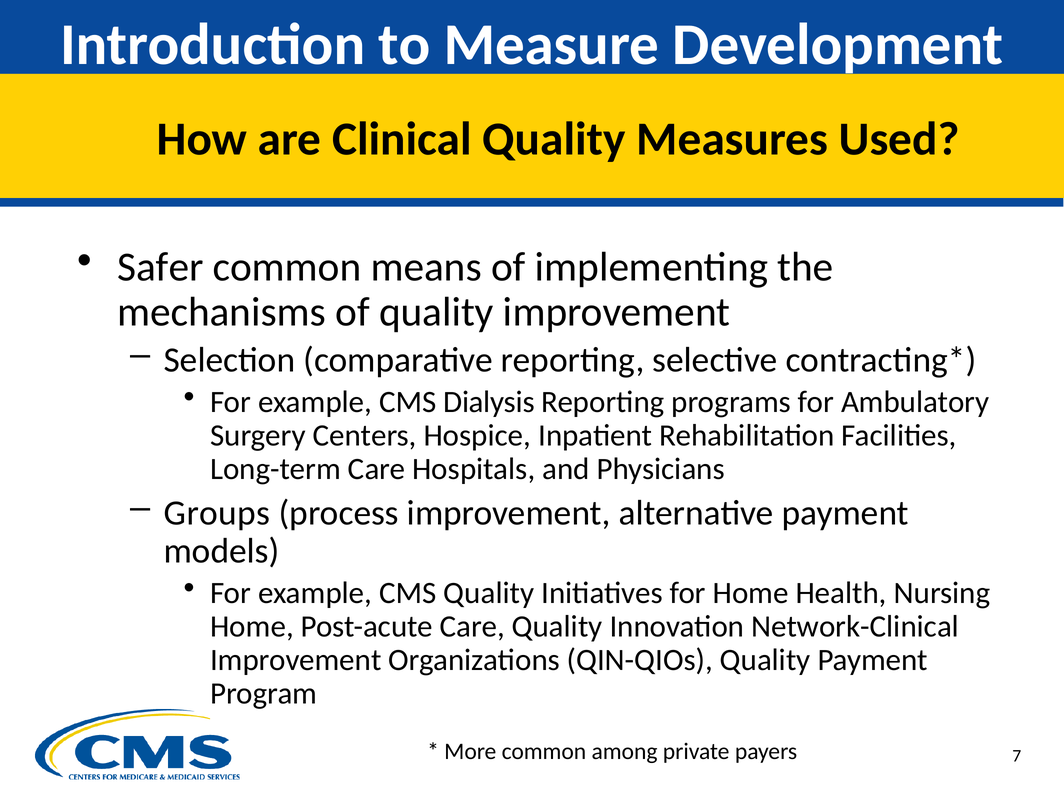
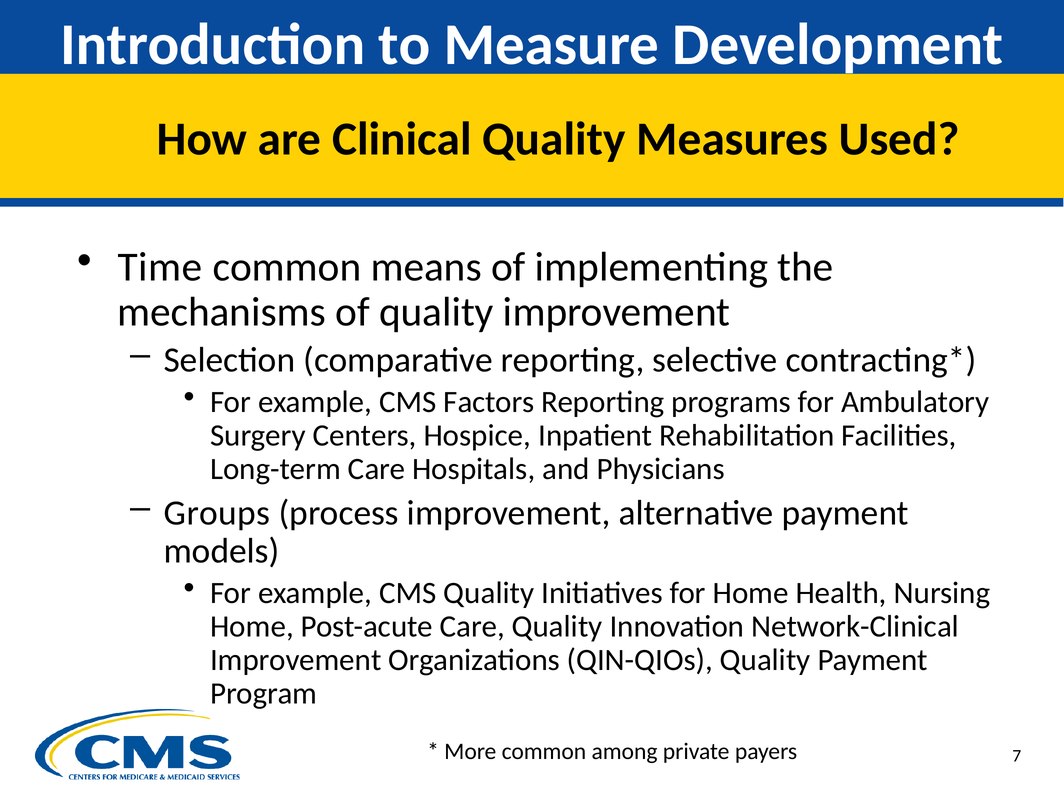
Safer: Safer -> Time (160, 267)
Dialysis: Dialysis -> Factors (489, 402)
